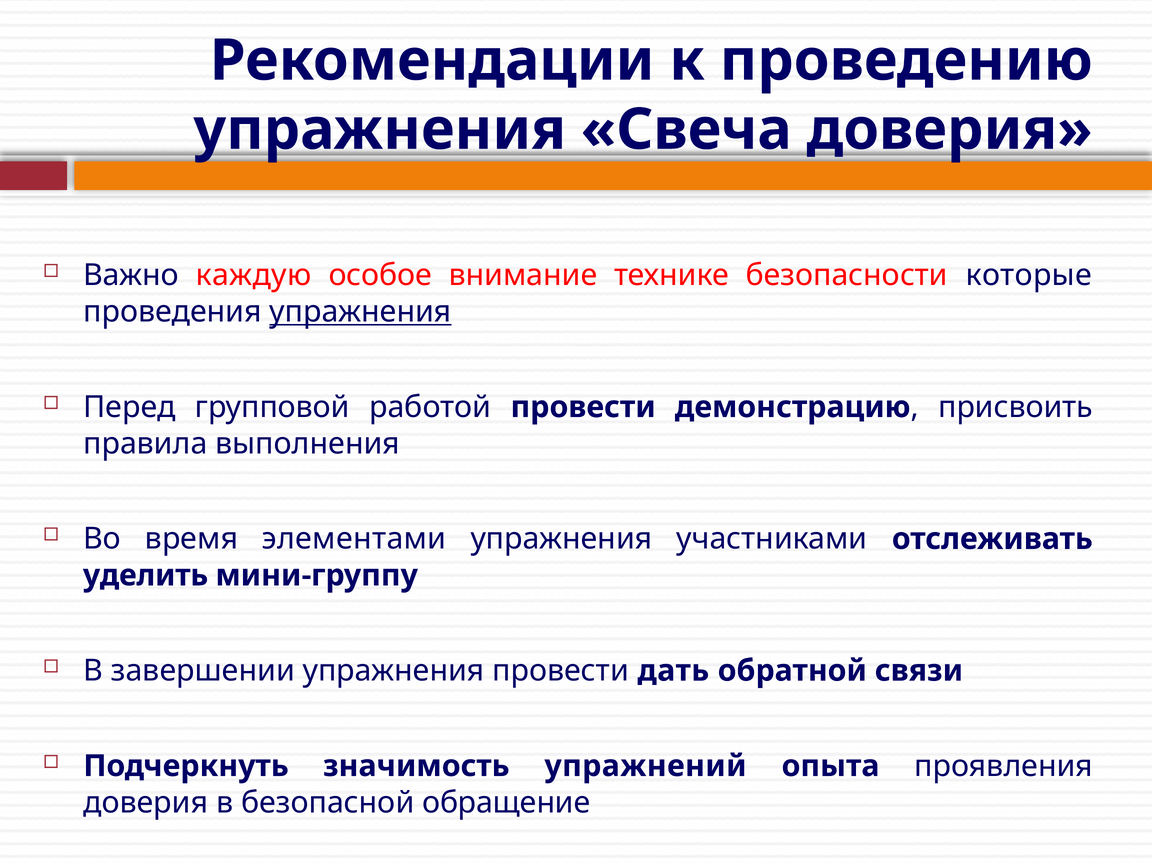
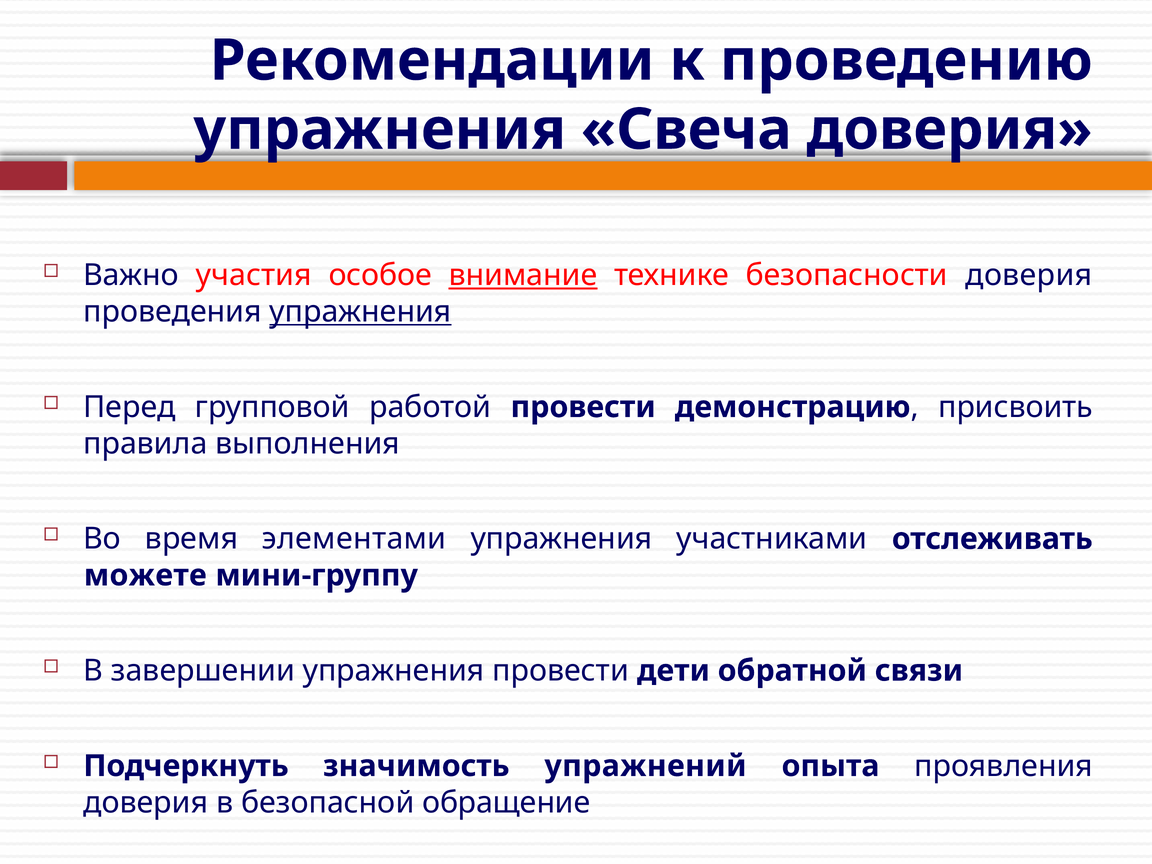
каждую: каждую -> участия (254, 275)
внимание underline: none -> present (523, 275)
безопасности которые: которые -> доверия (1029, 275)
уделить: уделить -> можете (145, 575)
дать: дать -> дети (674, 671)
